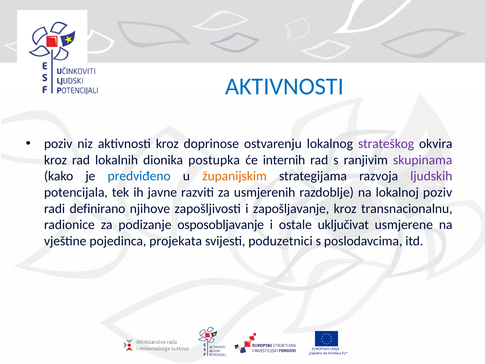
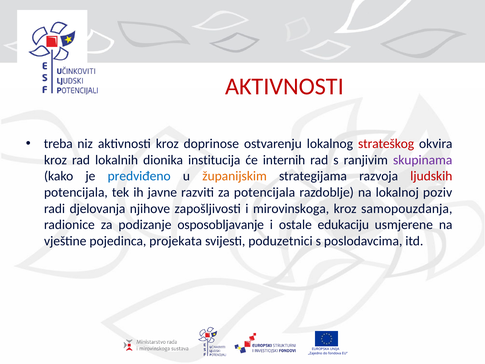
AKTIVNOSTI colour: blue -> red (284, 86)
poziv: poziv -> treba (58, 144)
strateškog colour: purple -> red (386, 144)
postupka: postupka -> institucija (214, 160)
ljudskih colour: purple -> red (431, 176)
za usmjerenih: usmjerenih -> potencijala (265, 192)
definirano: definirano -> djelovanja (97, 208)
zapošljavanje: zapošljavanje -> mirovinskoga (291, 208)
transnacionalnu: transnacionalnu -> samopouzdanja (407, 208)
uključivat: uključivat -> edukaciju (343, 225)
